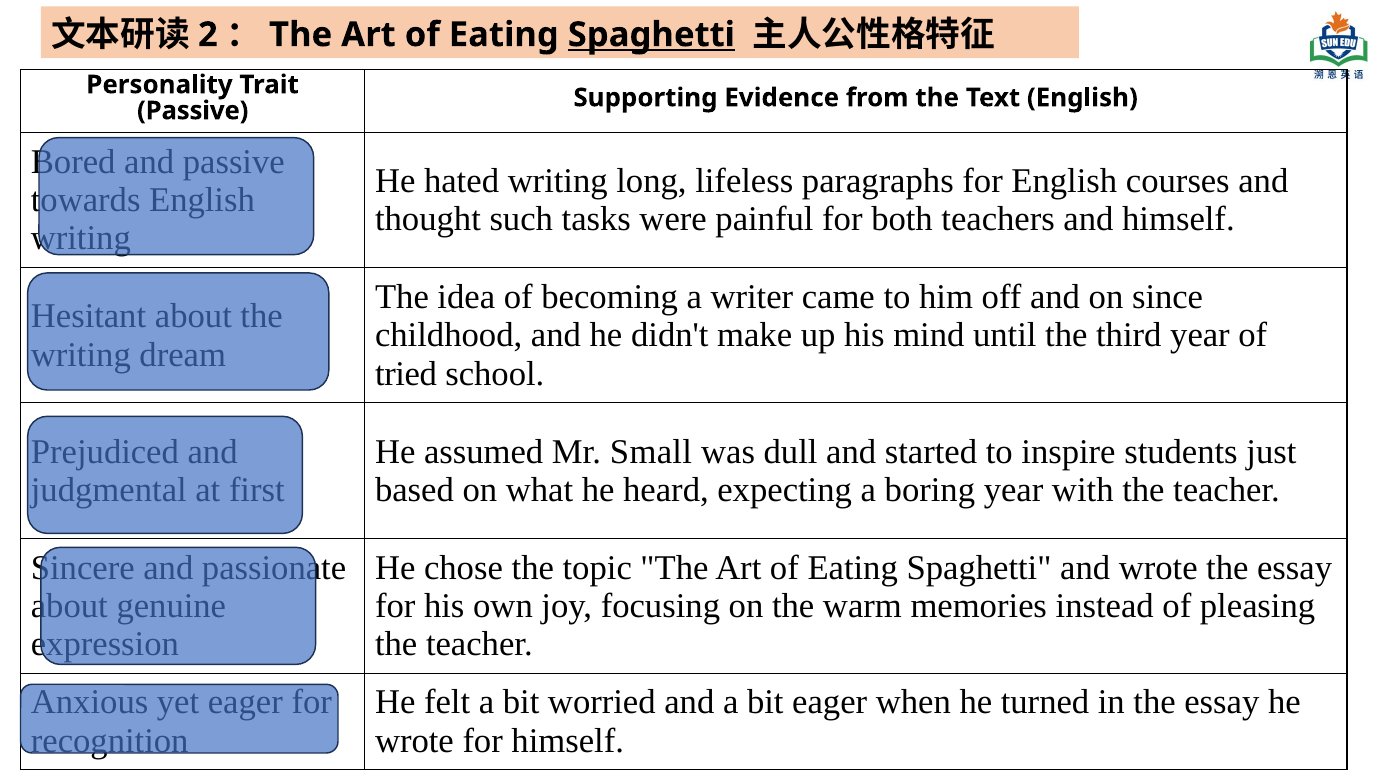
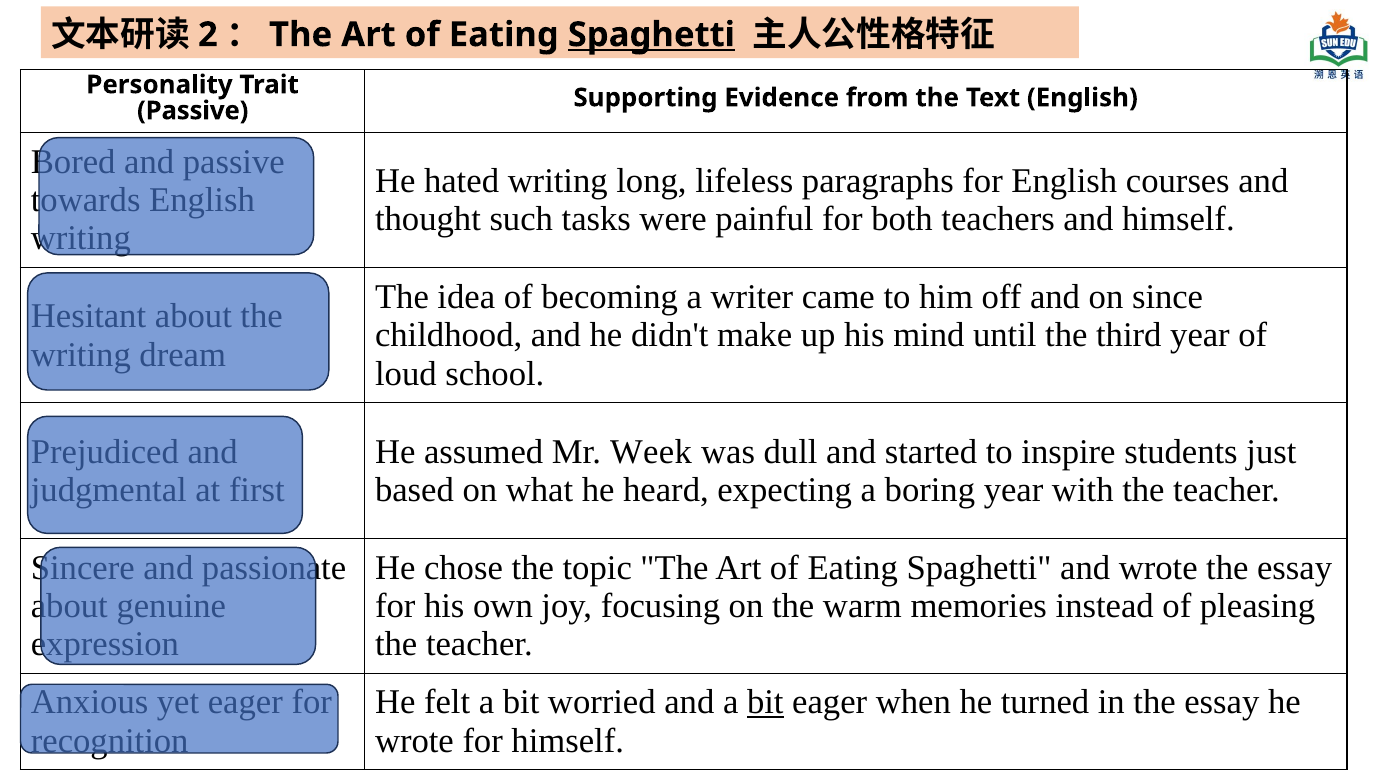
tried: tried -> loud (406, 374)
Small: Small -> Week (651, 451)
bit underline: none -> present (765, 702)
